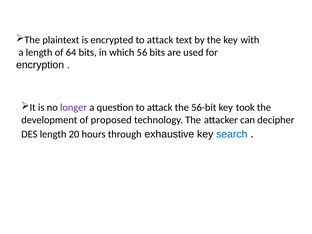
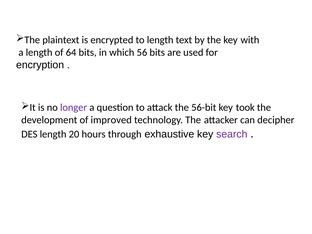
encrypted to attack: attack -> length (160, 40)
proposed: proposed -> improved (111, 120)
search colour: blue -> purple (232, 134)
